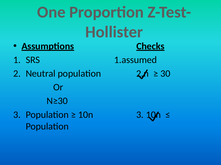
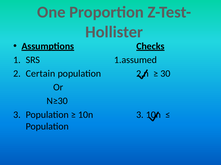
Neutral: Neutral -> Certain (41, 74)
